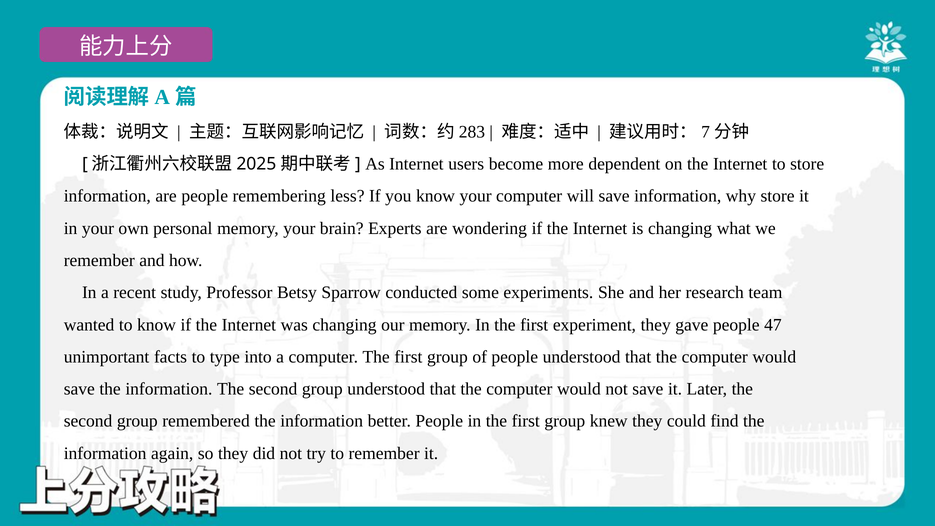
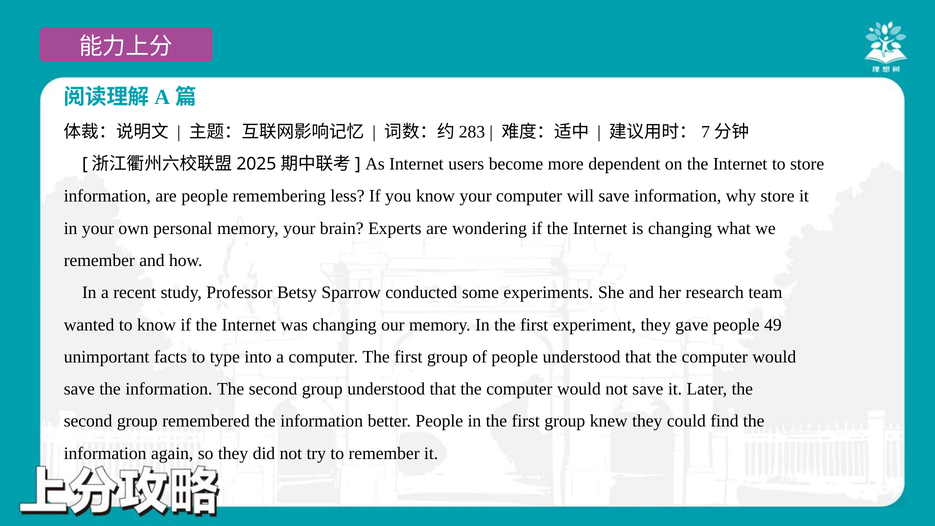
47: 47 -> 49 (773, 325)
